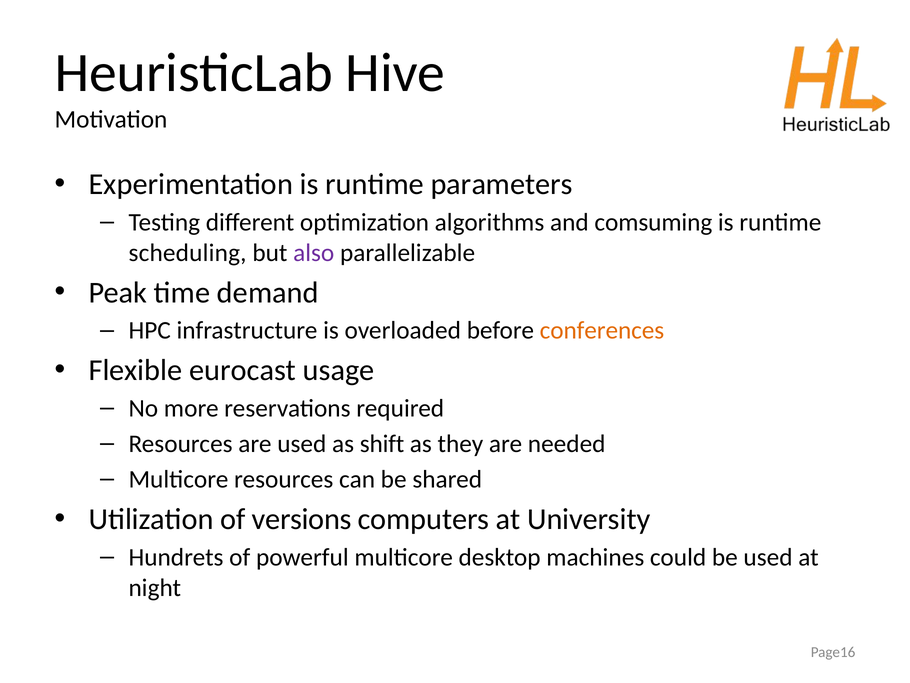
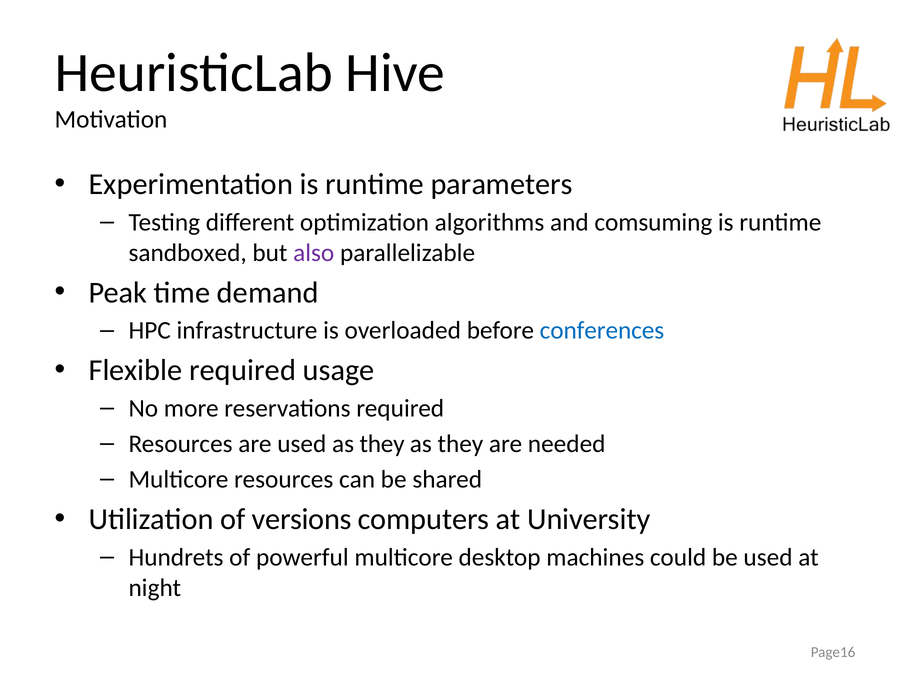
scheduling: scheduling -> sandboxed (188, 253)
conferences colour: orange -> blue (602, 330)
Flexible eurocast: eurocast -> required (243, 370)
used as shift: shift -> they (382, 444)
